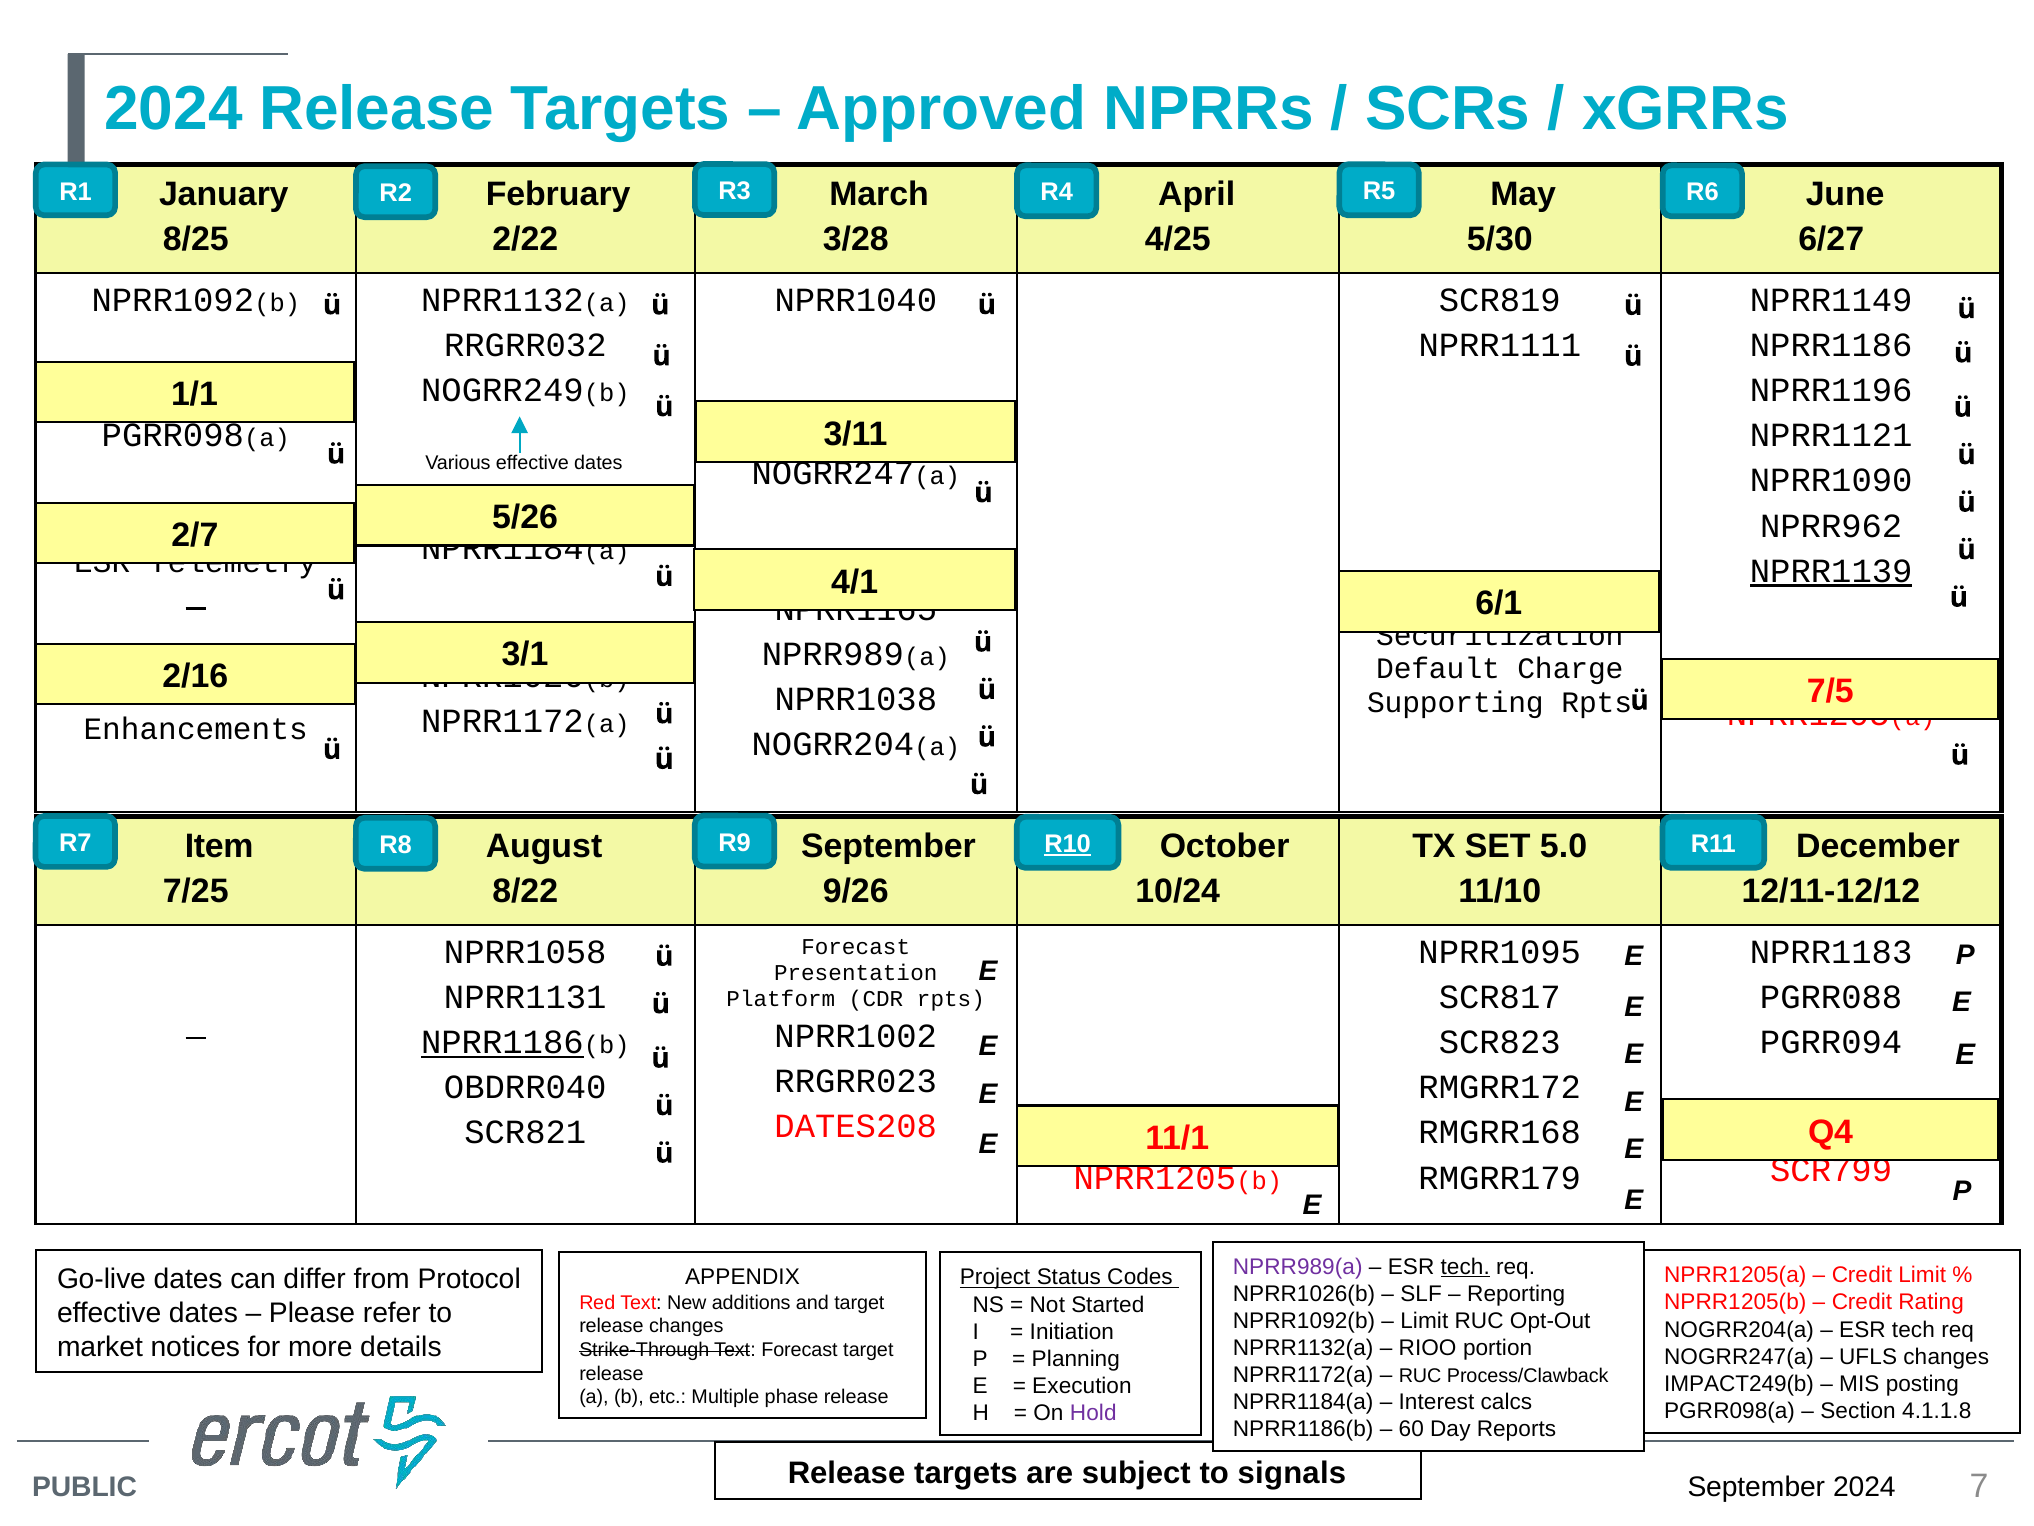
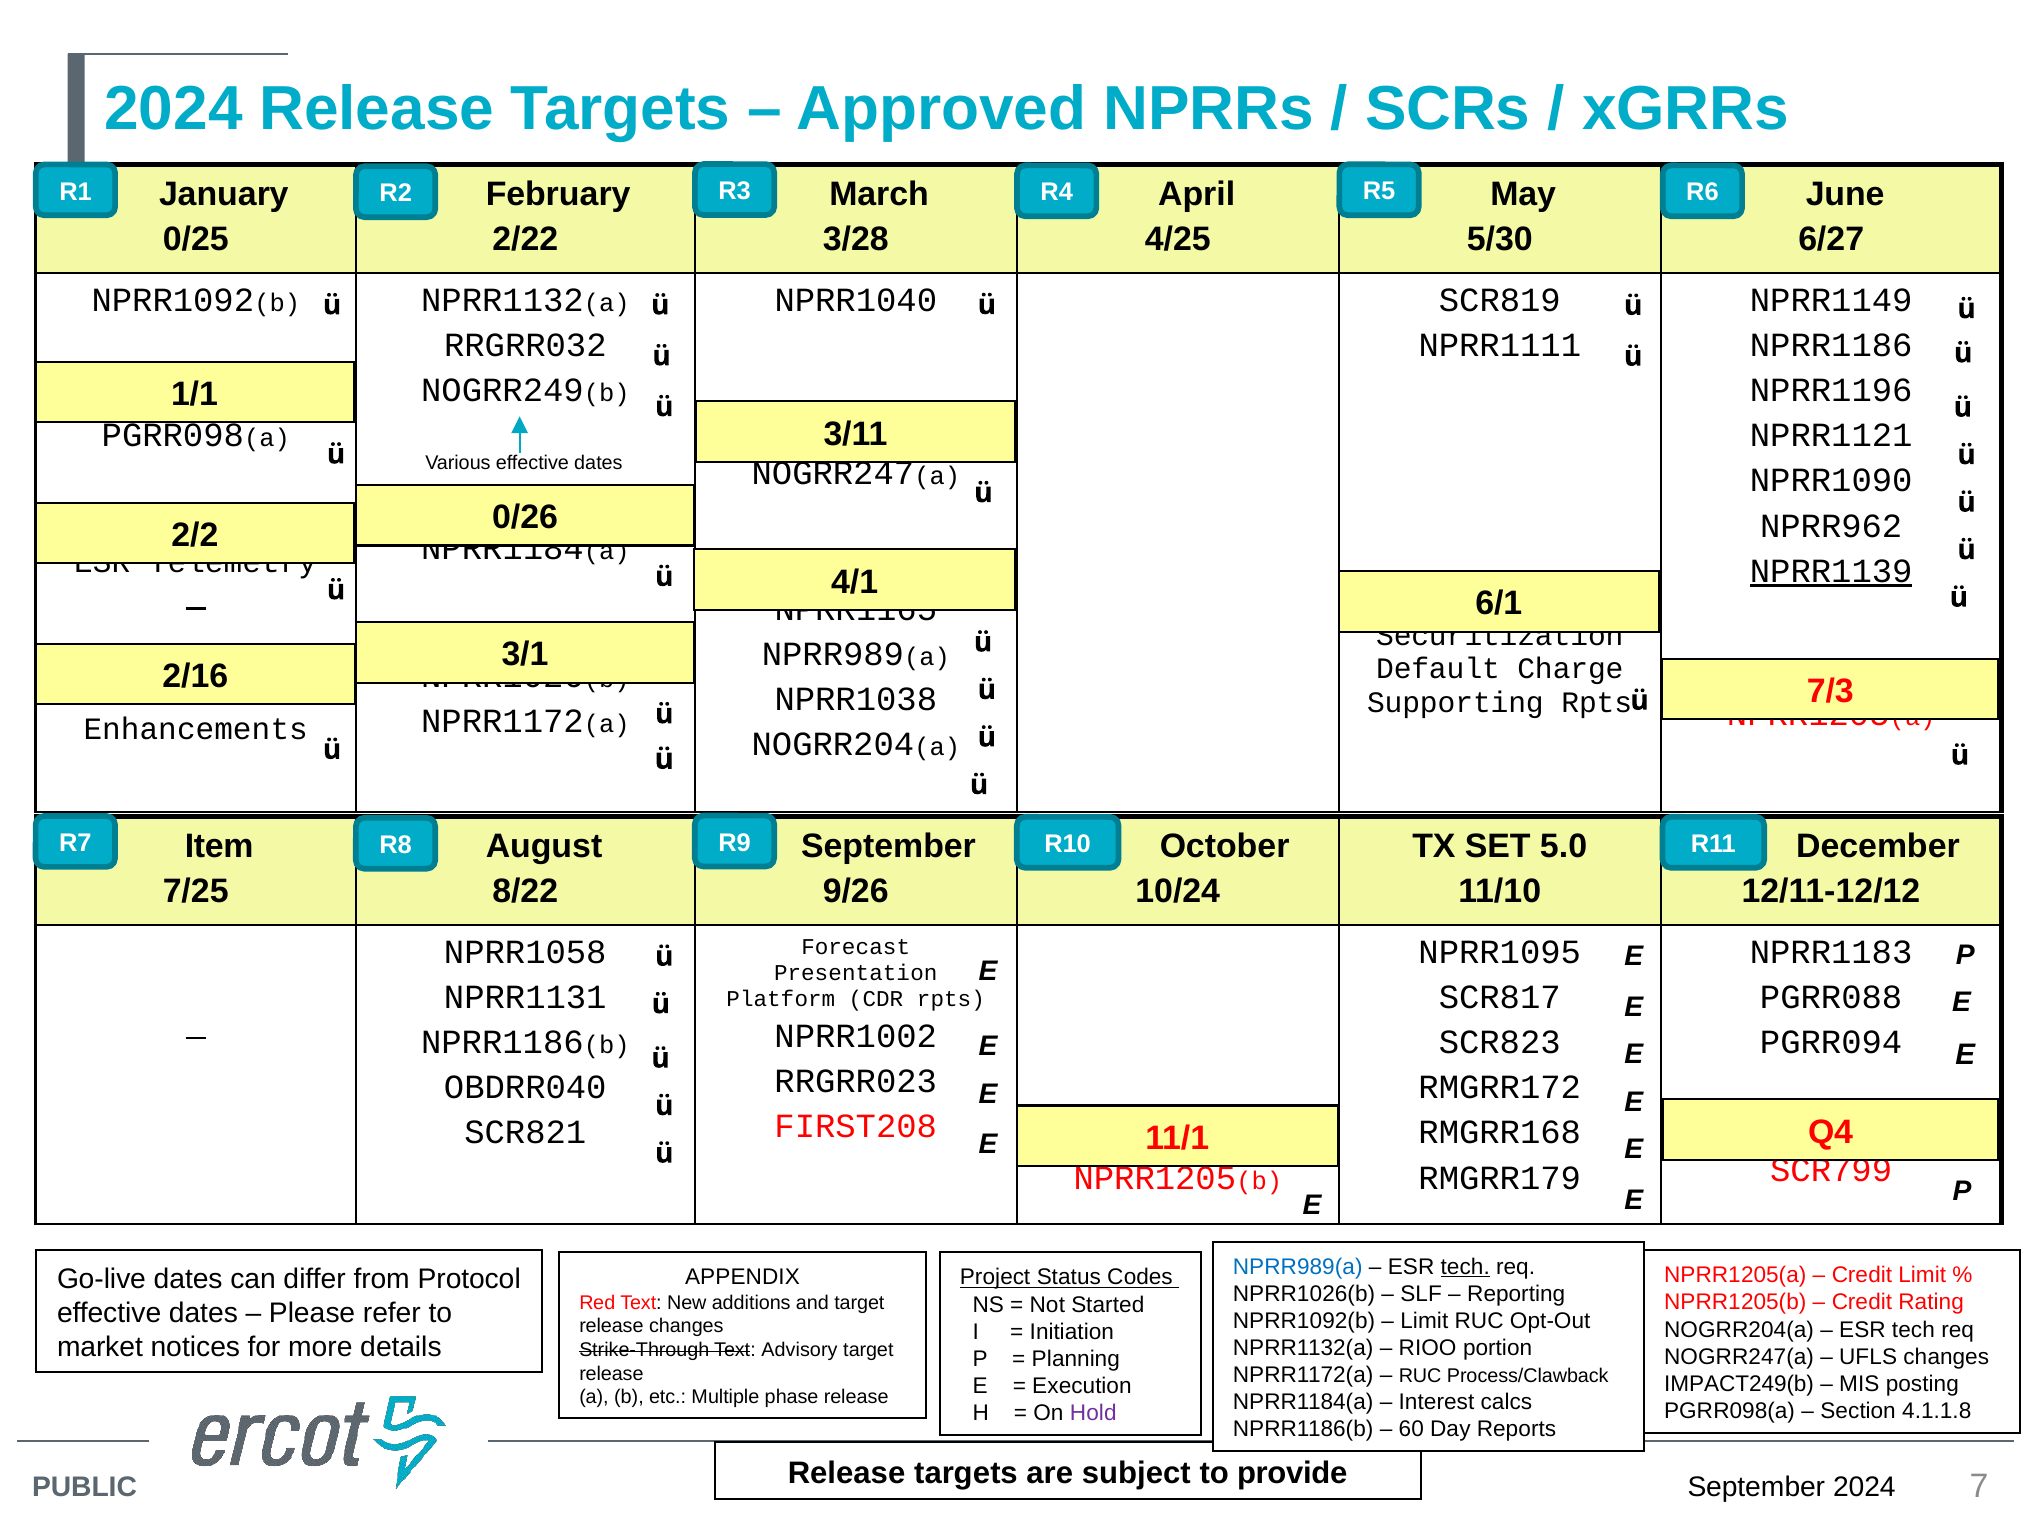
8/25: 8/25 -> 0/25 (196, 239)
5/26: 5/26 -> 0/26 (525, 517)
2/7: 2/7 -> 2/2 (195, 535)
7/5: 7/5 -> 7/3 (1830, 691)
R10 underline: present -> none (1068, 844)
NPRR1186 underline: present -> none (502, 1042)
DATES208: DATES208 -> FIRST208 (856, 1126)
NPRR989(a colour: purple -> blue (1298, 1266)
Text Forecast: Forecast -> Advisory (799, 1350)
signals: signals -> provide (1292, 1472)
